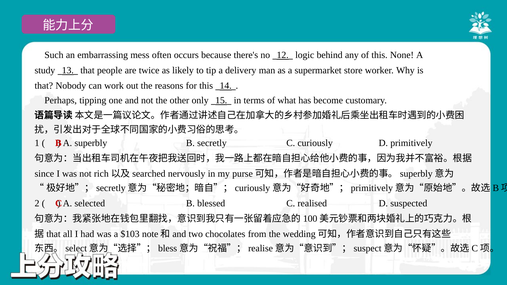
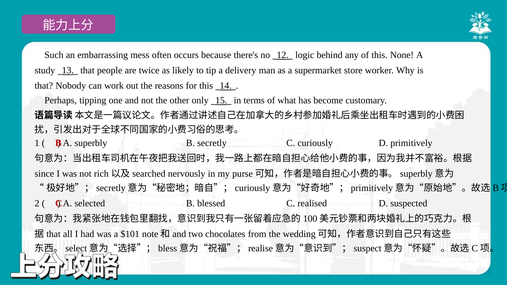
$103: $103 -> $101 (130, 234)
